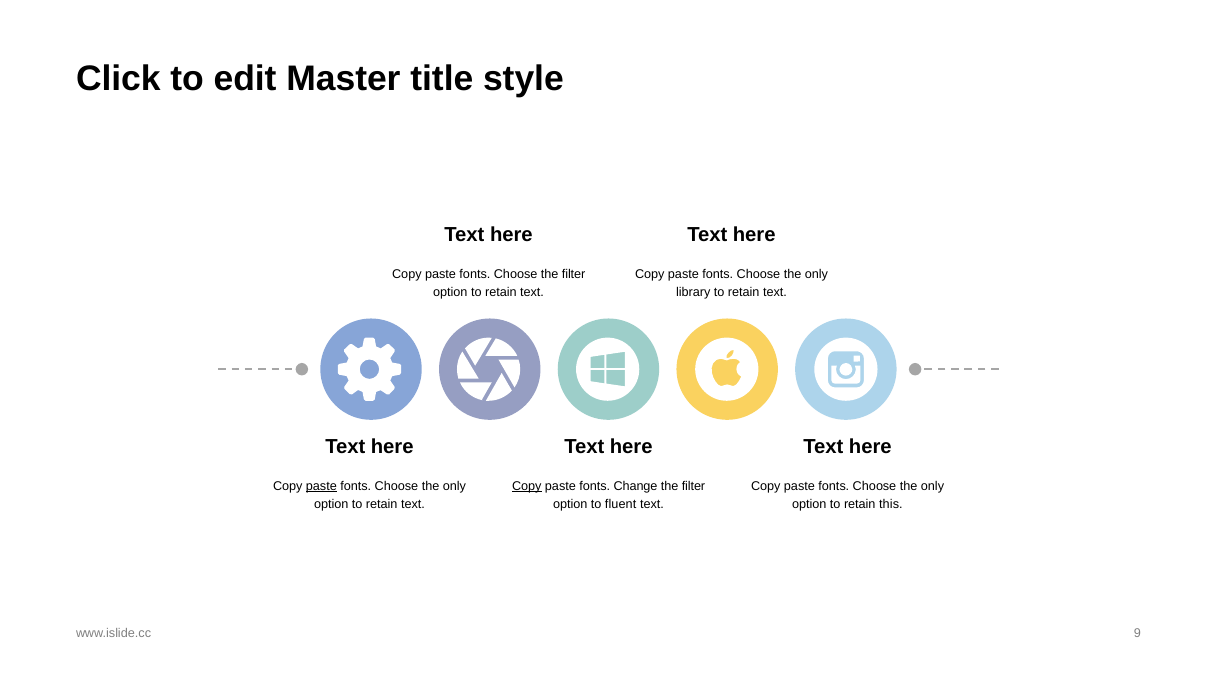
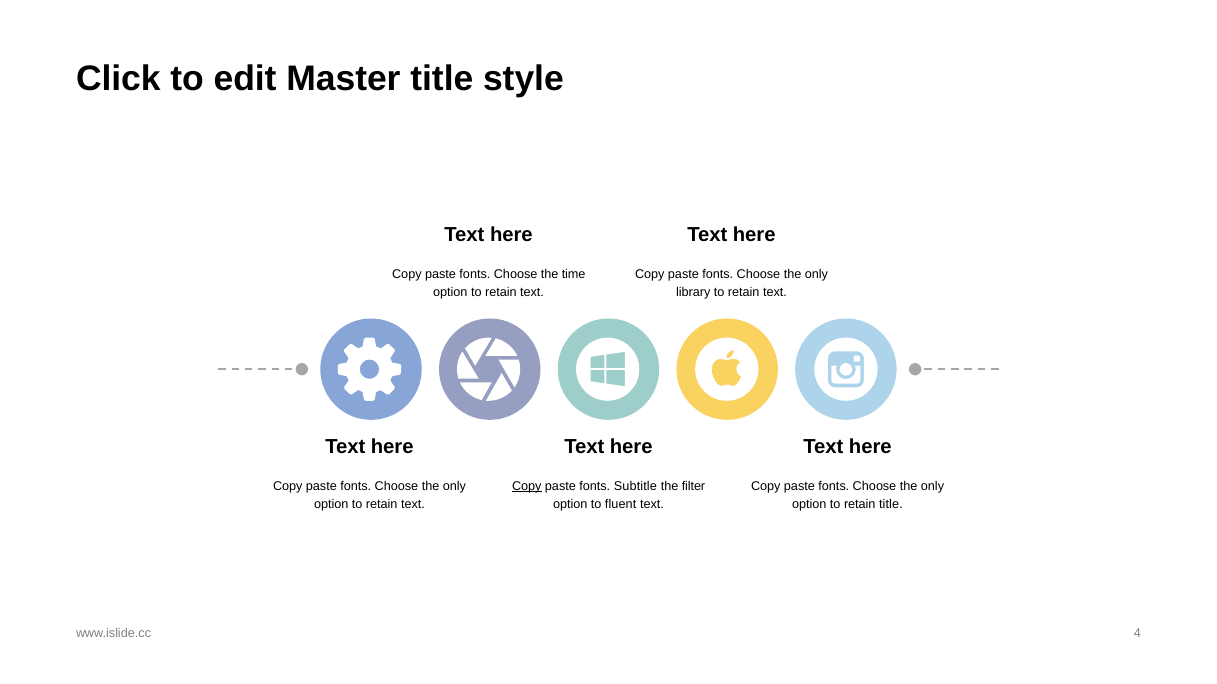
Choose the filter: filter -> time (574, 274)
paste underline: present -> none (321, 486)
Change: Change -> Subtitle (635, 486)
retain this: this -> title (891, 505)
9: 9 -> 4 (1137, 634)
